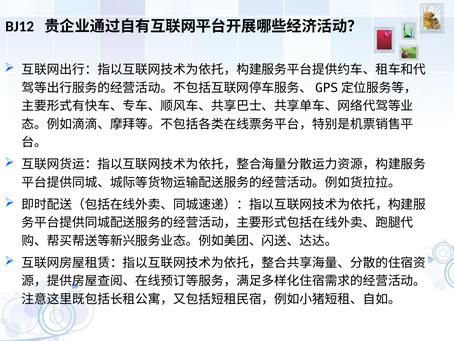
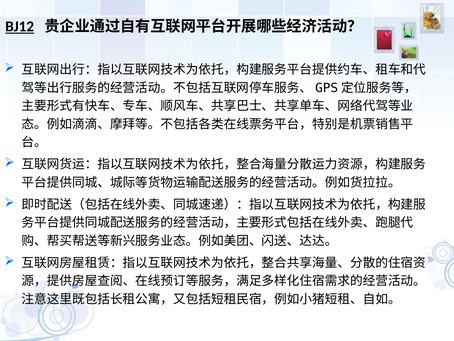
BJ12 underline: none -> present (20, 27)
